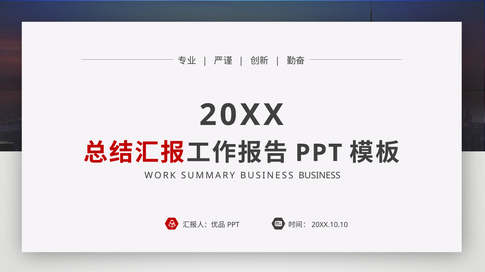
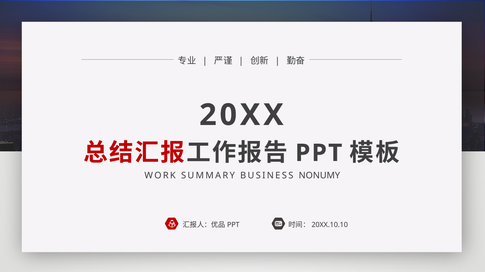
BUSINESS BUSINESS: BUSINESS -> NONUMY (319, 176)
